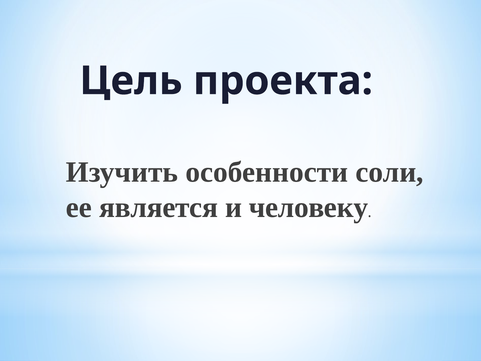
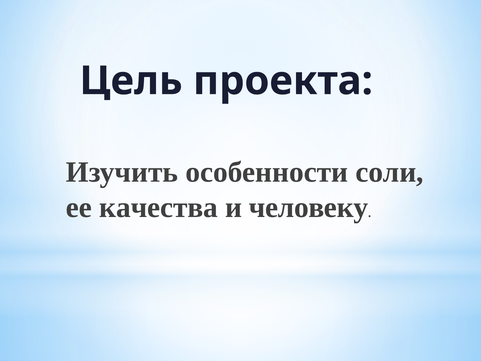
является: является -> качества (159, 207)
